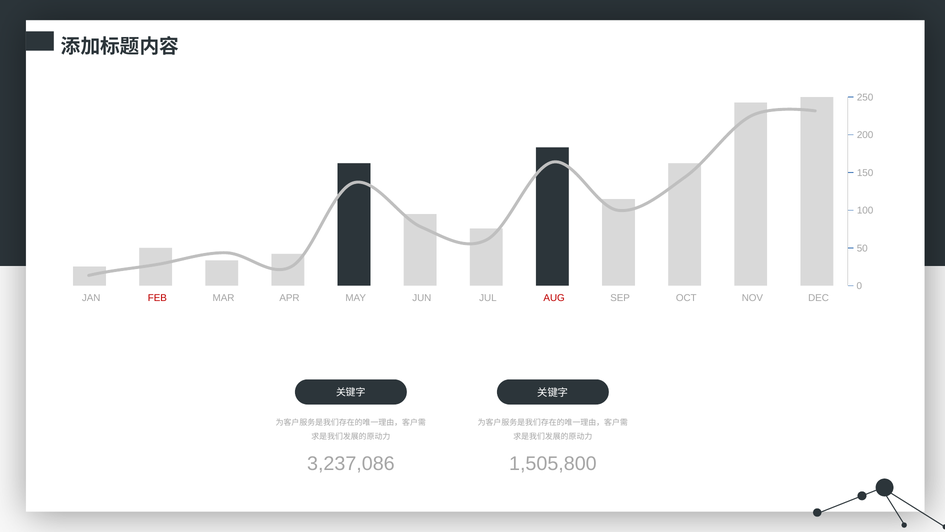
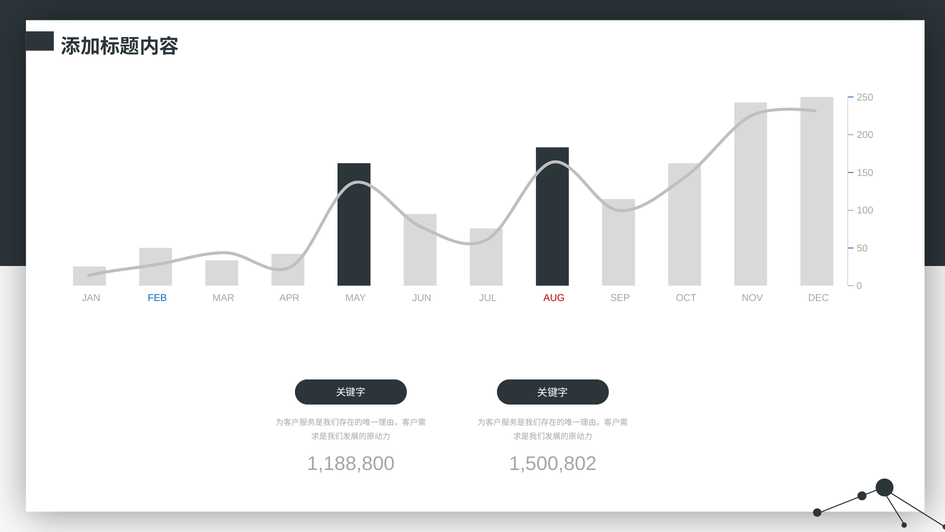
FEB colour: red -> blue (157, 298)
3,237,086: 3,237,086 -> 1,188,800 (351, 463)
1,505,800: 1,505,800 -> 1,500,802 (553, 463)
